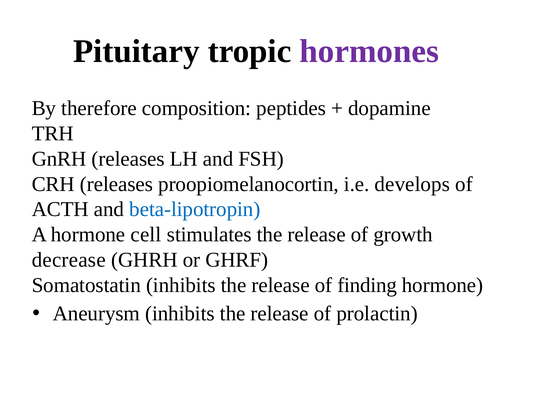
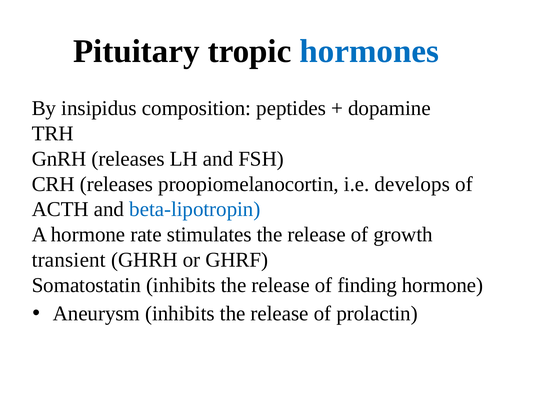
hormones colour: purple -> blue (369, 51)
therefore: therefore -> insipidus (99, 108)
cell: cell -> rate (146, 234)
decrease: decrease -> transient (69, 260)
